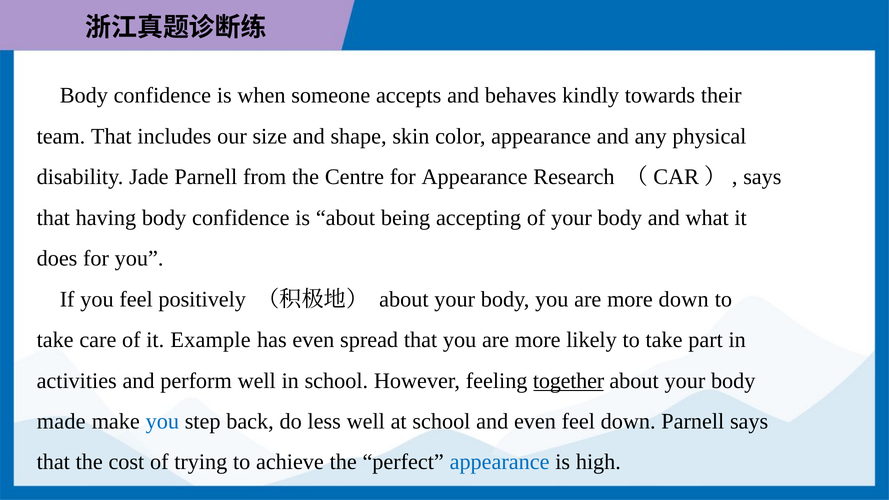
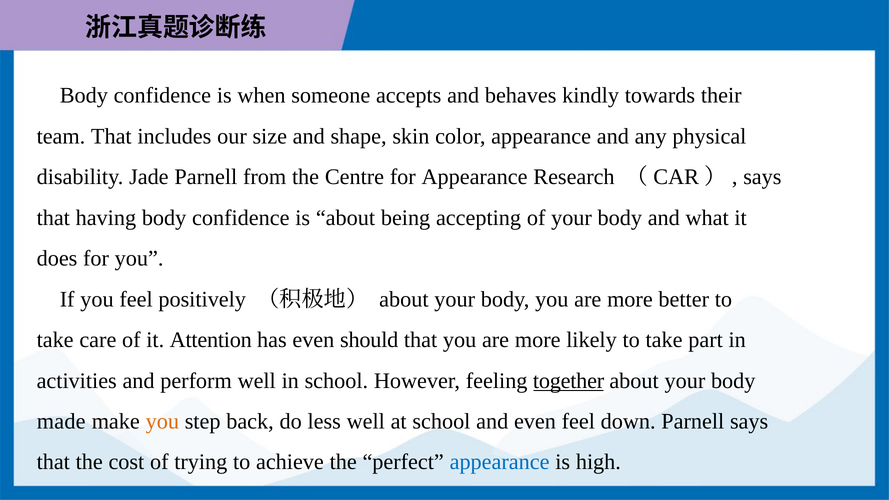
more down: down -> better (684, 299)
Example: Example -> Attention (211, 340)
spread: spread -> should (369, 340)
you colour: blue -> orange (162, 421)
